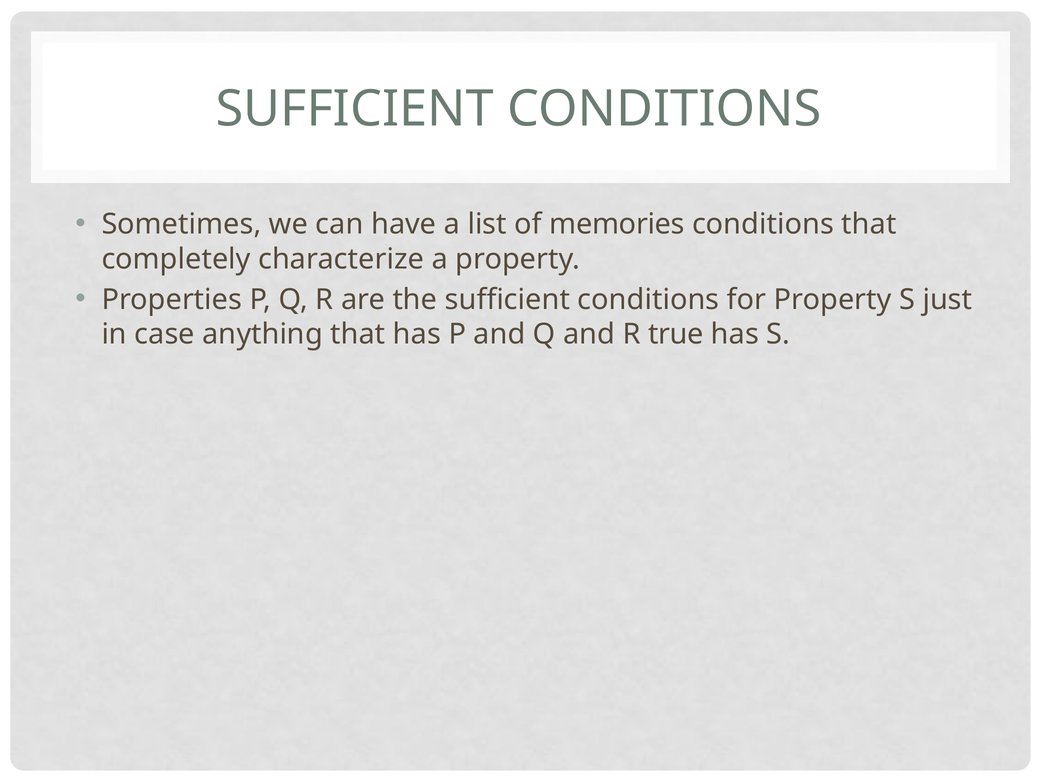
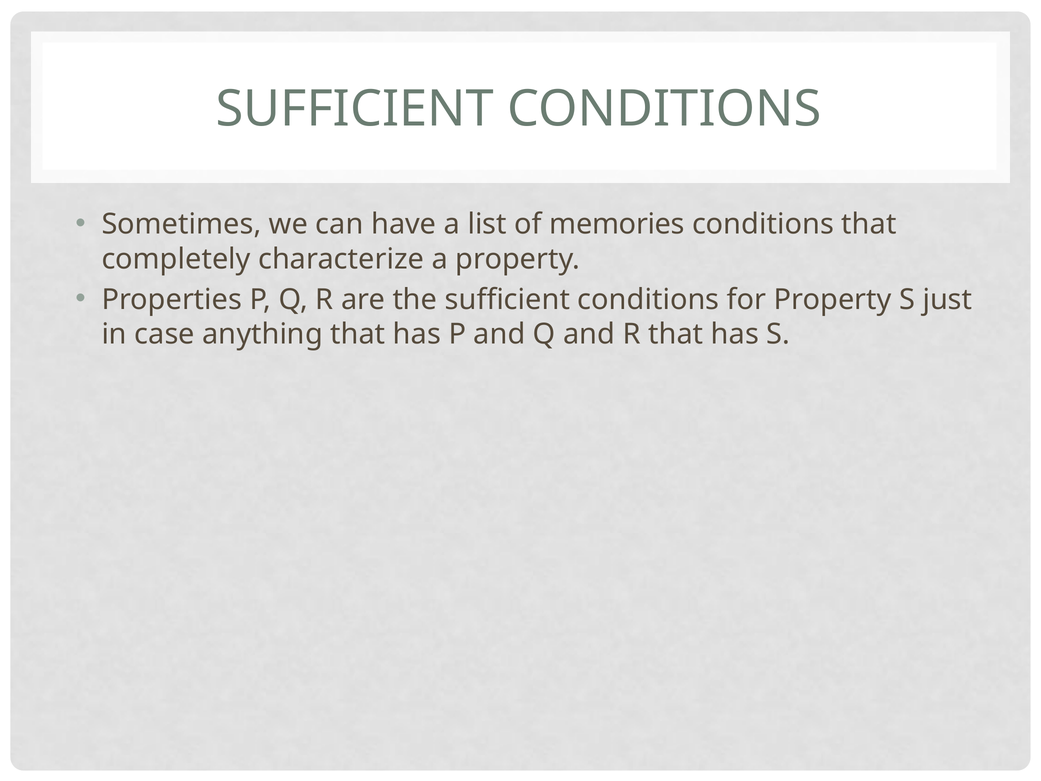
R true: true -> that (676, 334)
